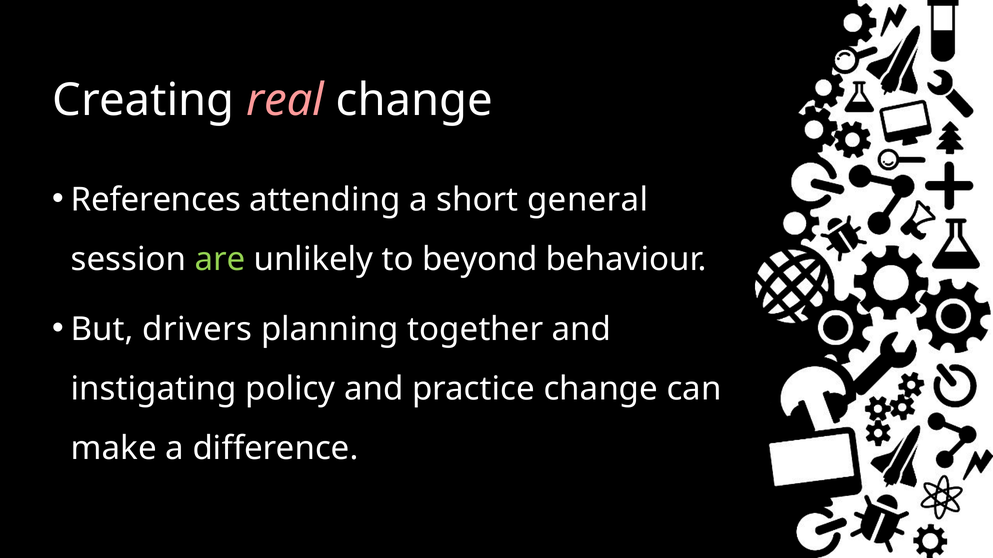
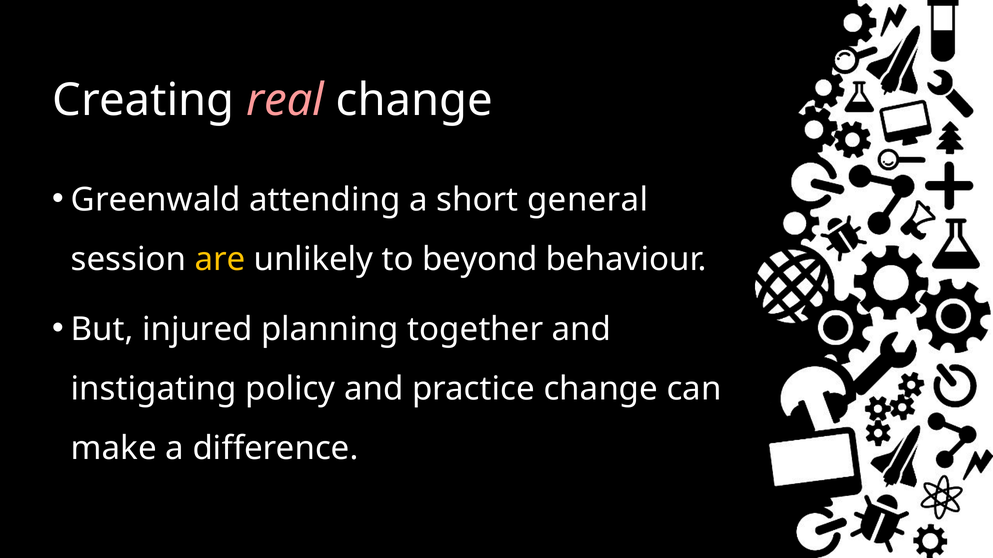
References: References -> Greenwald (156, 200)
are colour: light green -> yellow (220, 260)
drivers: drivers -> injured (197, 329)
